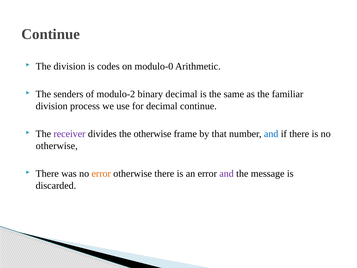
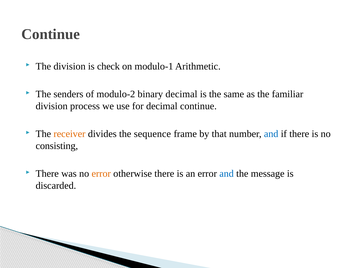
codes: codes -> check (108, 66)
modulo-0: modulo-0 -> modulo-1 (154, 66)
receiver colour: purple -> orange (70, 134)
the otherwise: otherwise -> sequence (152, 134)
otherwise: otherwise -> consisting (57, 146)
and colour: purple -> blue (227, 173)
